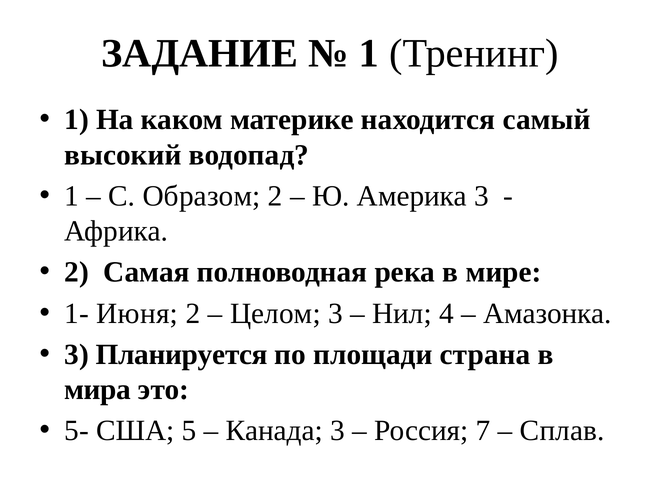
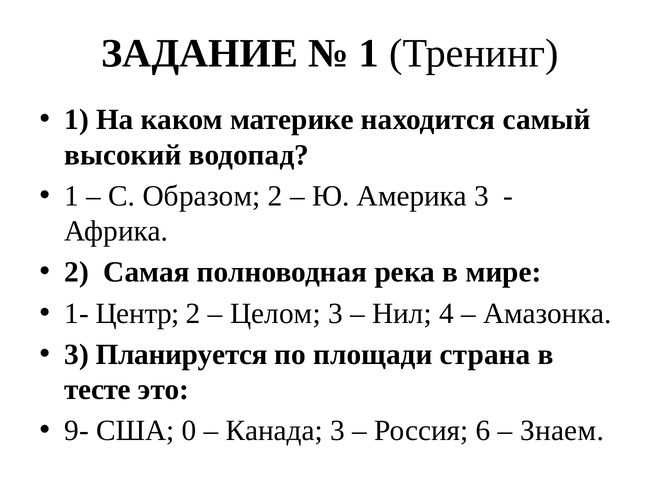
Июня: Июня -> Центр (138, 313)
мира: мира -> тесте (98, 390)
5-: 5- -> 9- (77, 431)
5: 5 -> 0 (189, 431)
7: 7 -> 6 (483, 431)
Сплав: Сплав -> Знаем (562, 431)
